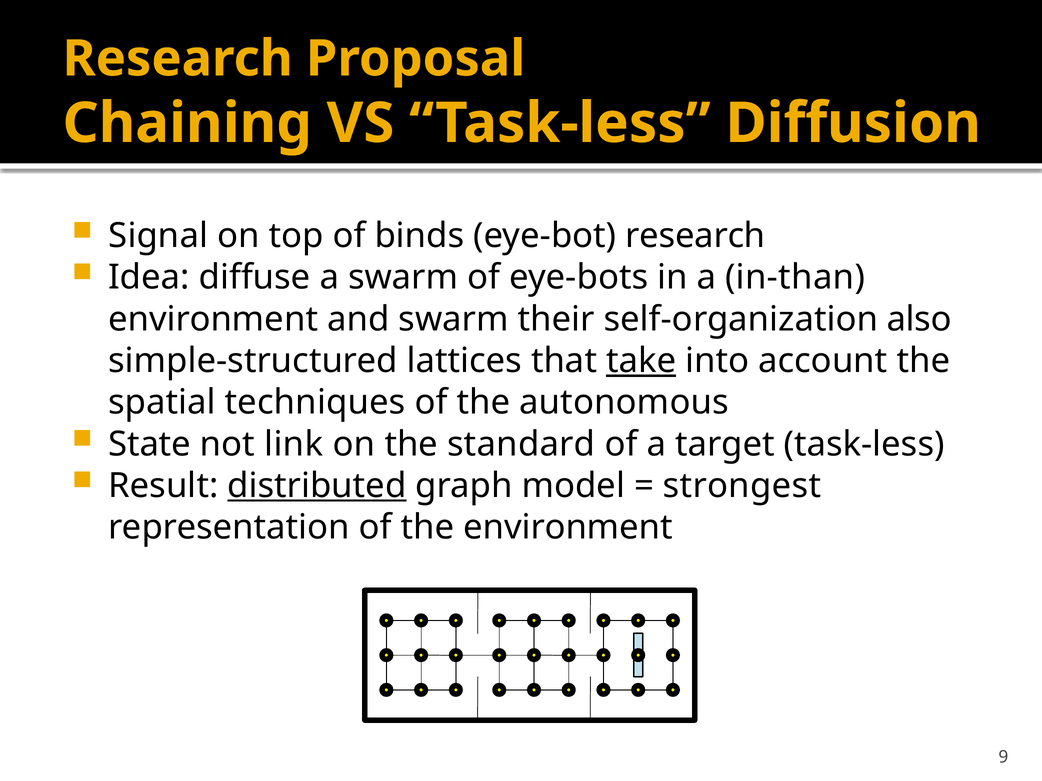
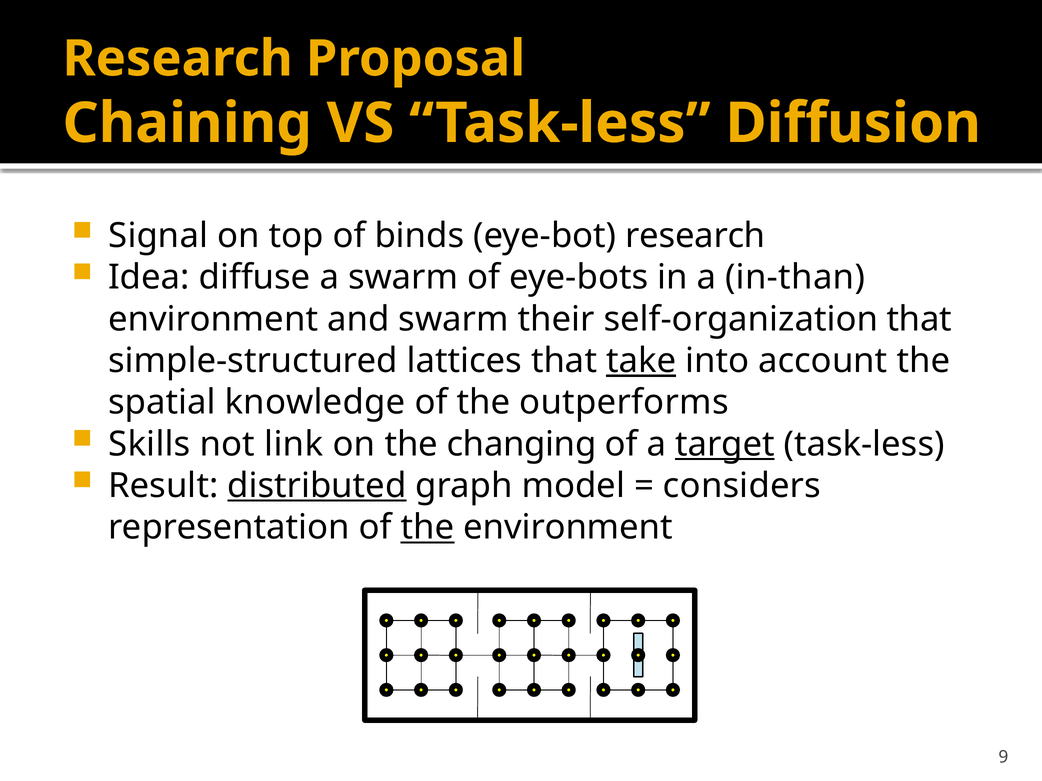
self-organization also: also -> that (919, 319)
techniques: techniques -> knowledge (315, 403)
autonomous: autonomous -> outperforms (624, 403)
State: State -> Skills (149, 444)
standard: standard -> changing (521, 444)
target underline: none -> present (725, 444)
strongest: strongest -> considers (742, 486)
the underline: none -> present (428, 528)
